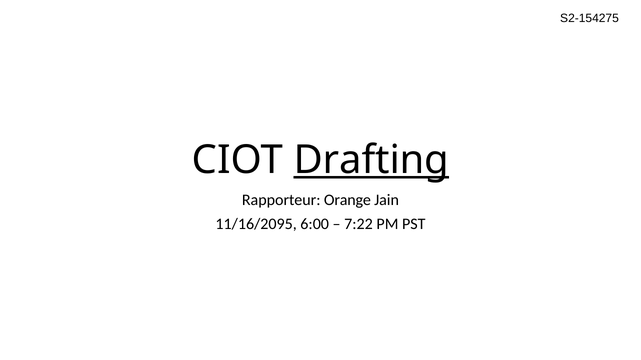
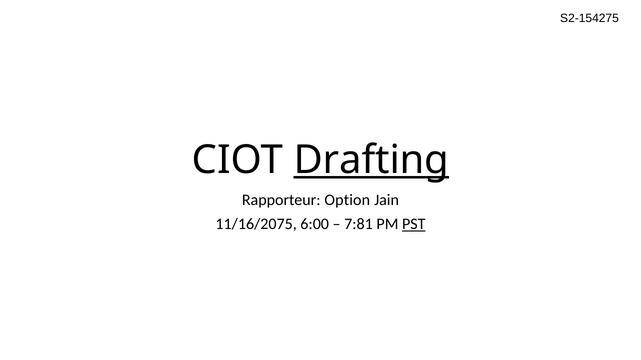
Orange: Orange -> Option (347, 200)
11/16/2095: 11/16/2095 -> 11/16/2075 (256, 224)
7:22: 7:22 -> 7:81 (359, 224)
PST underline: none -> present (414, 224)
